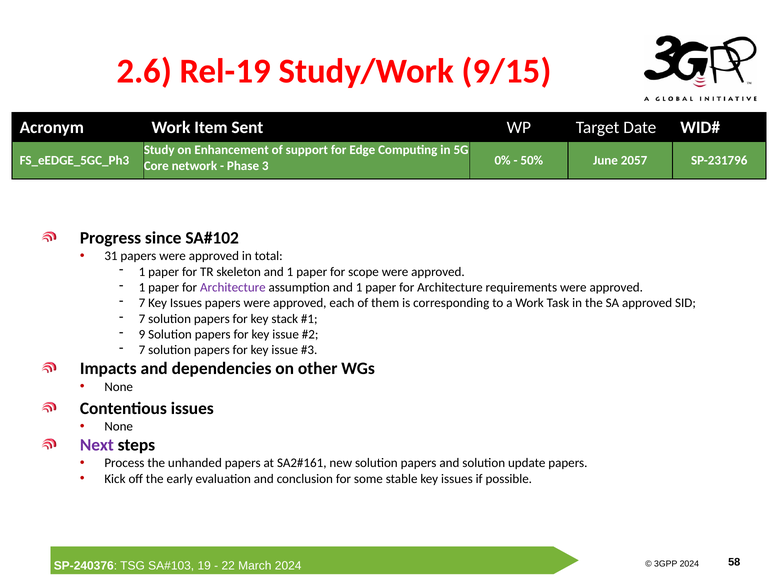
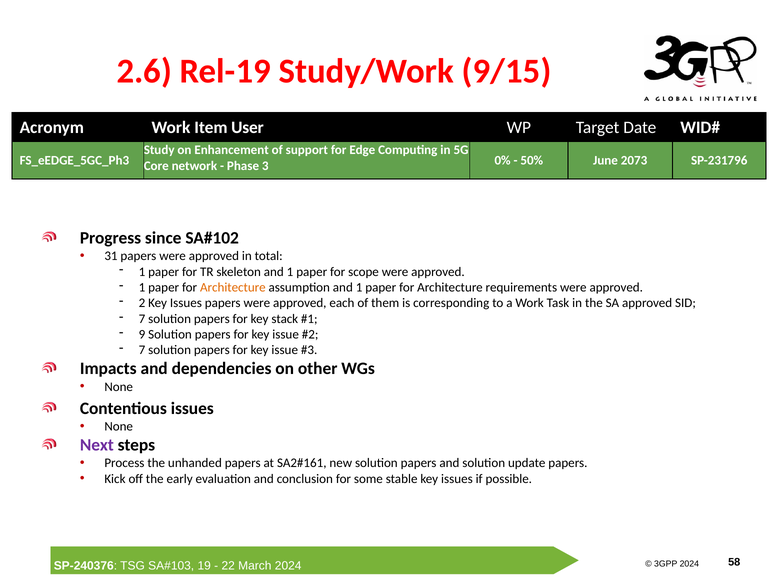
Sent: Sent -> User (247, 127)
2057: 2057 -> 2073 (634, 160)
Architecture colour: purple -> orange (233, 287)
7: 7 -> 2 (142, 303)
